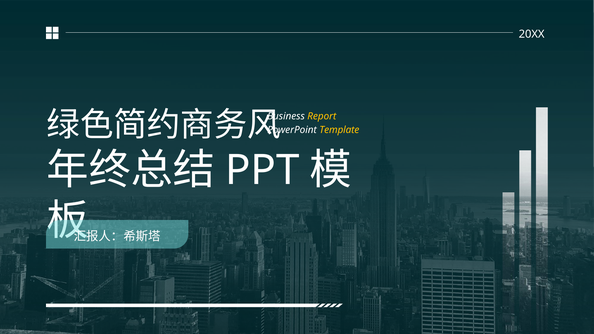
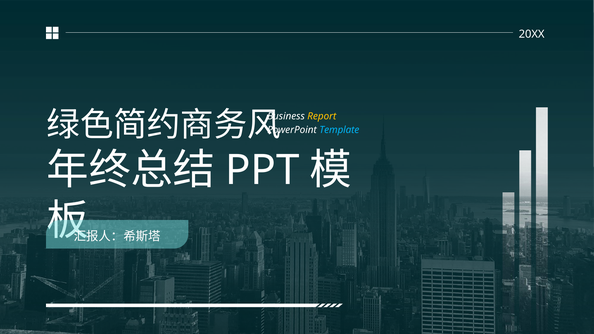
Template colour: yellow -> light blue (339, 130)
